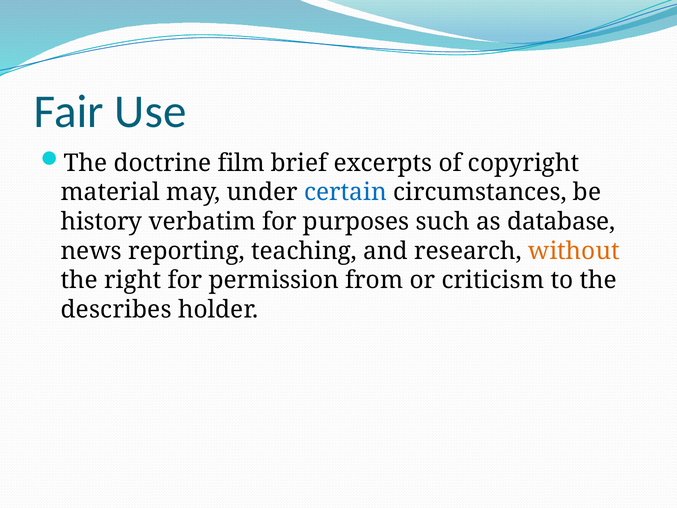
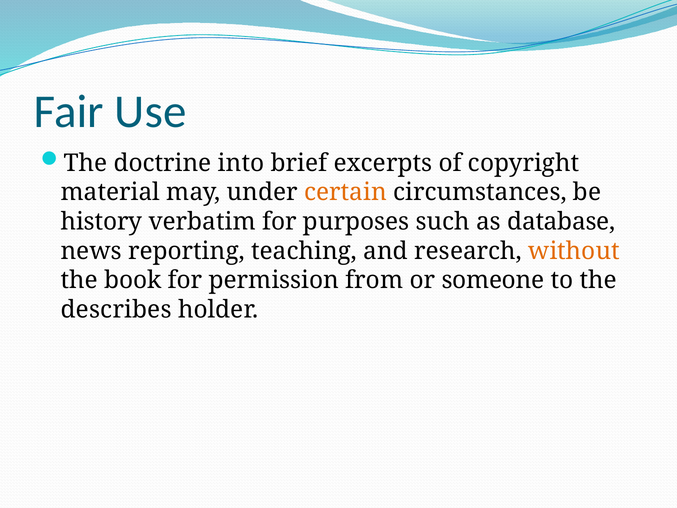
film: film -> into (241, 163)
certain colour: blue -> orange (346, 192)
right: right -> book (133, 280)
criticism: criticism -> someone (493, 280)
